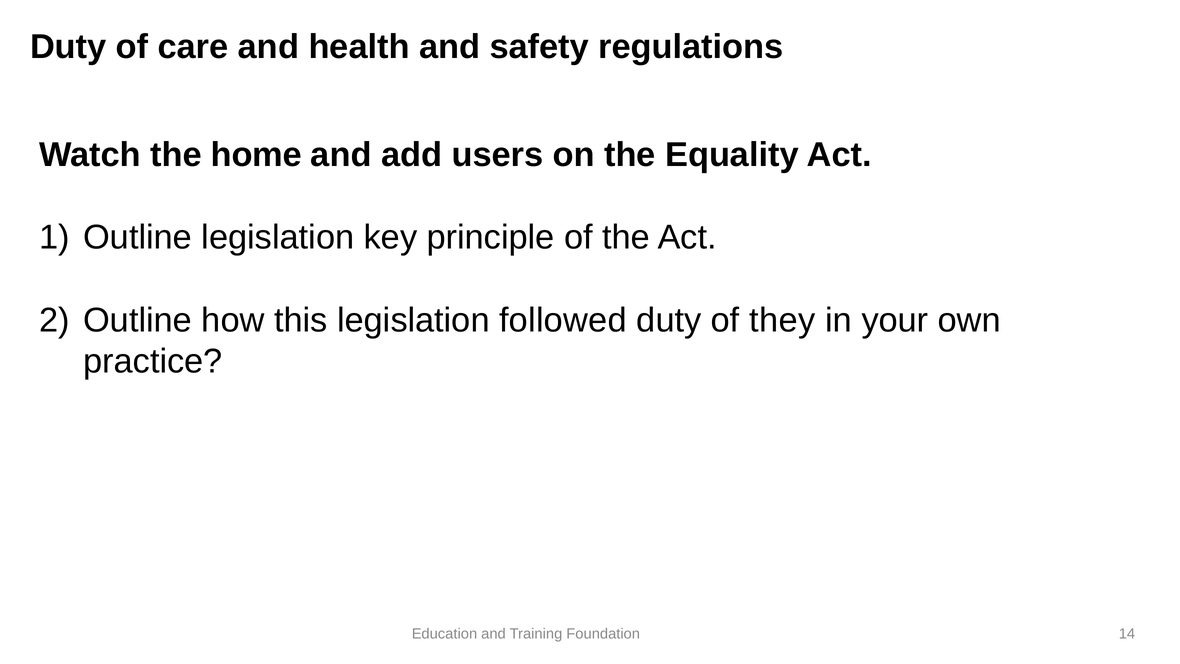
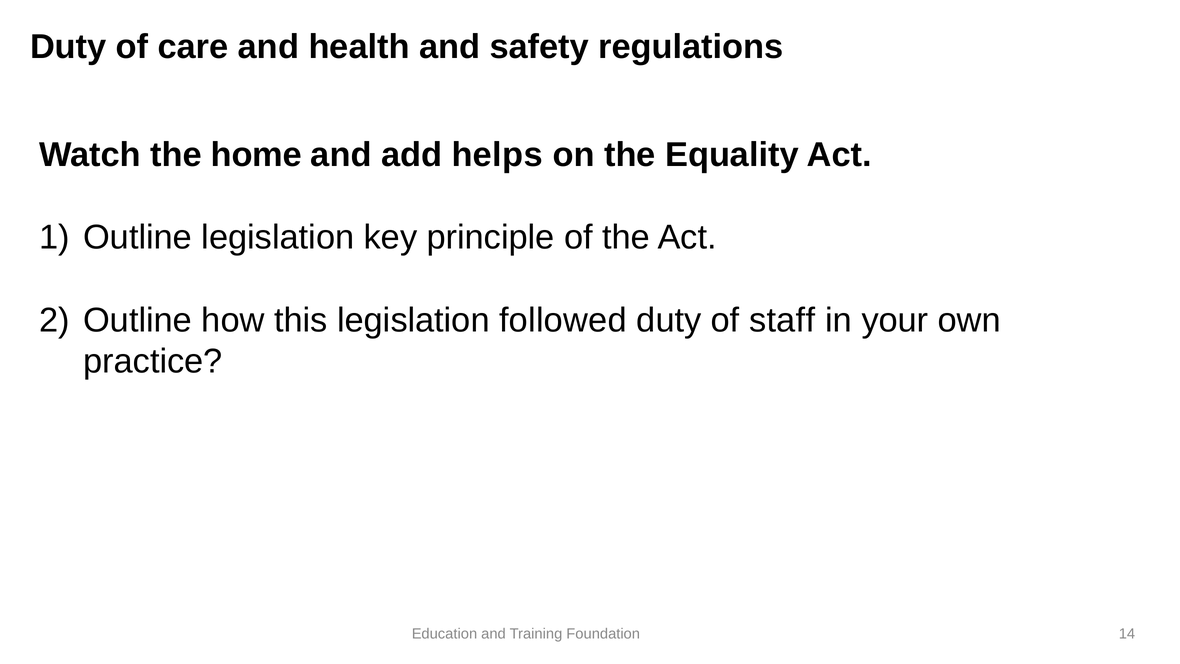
users: users -> helps (497, 155)
they: they -> staff (782, 320)
